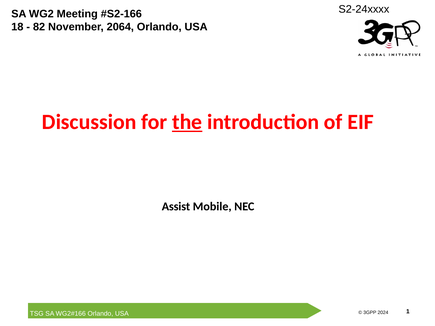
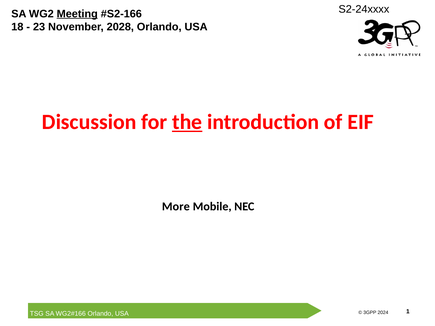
Meeting underline: none -> present (77, 14)
82: 82 -> 23 (39, 27)
2064: 2064 -> 2028 (120, 27)
Assist: Assist -> More (176, 207)
